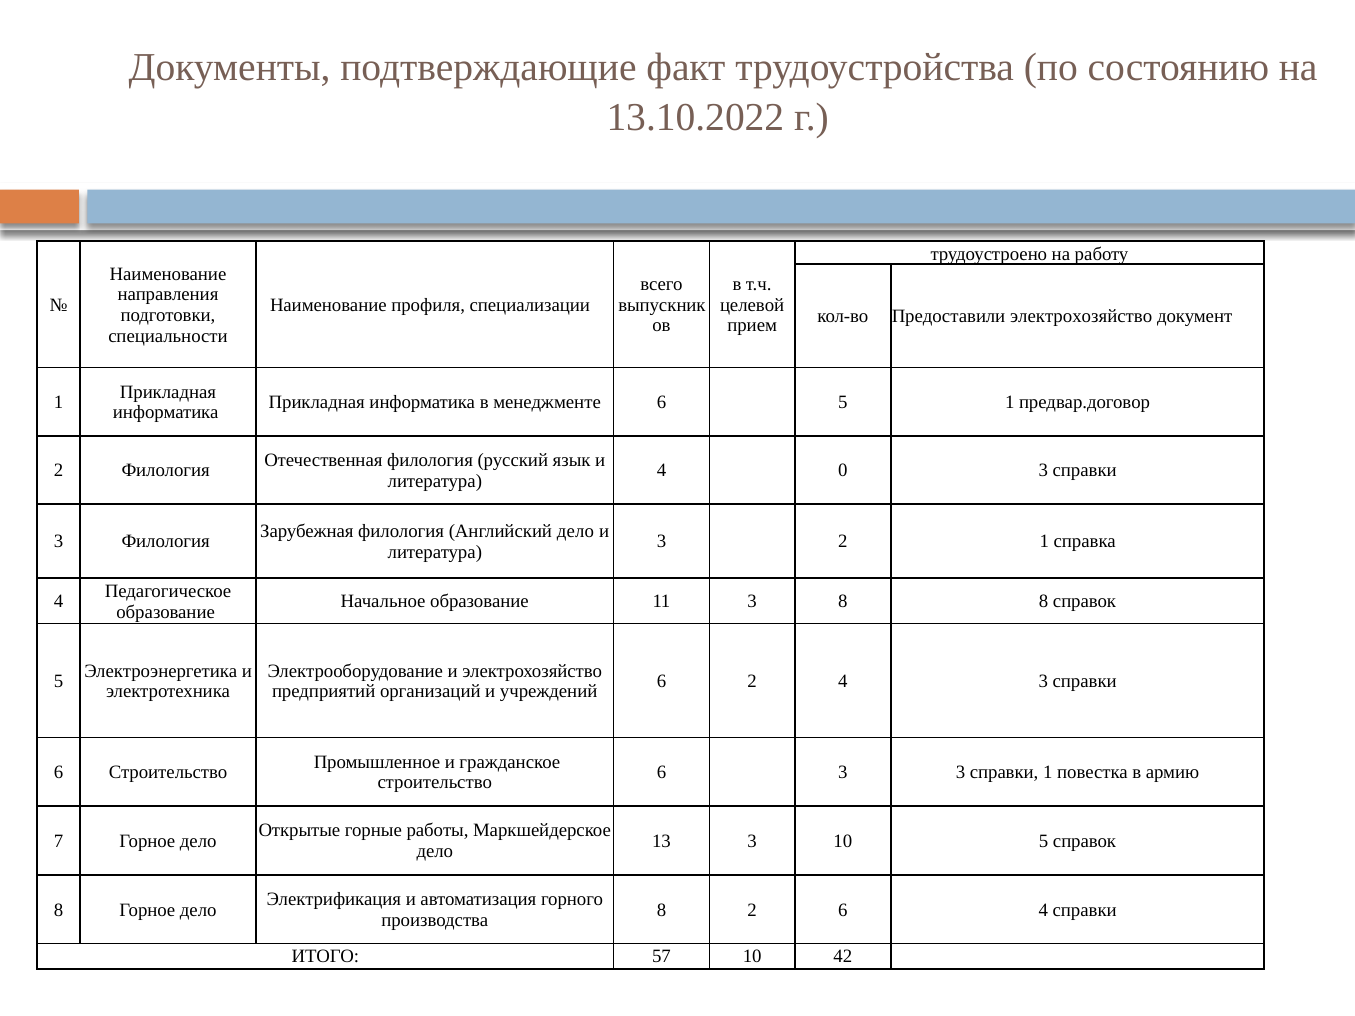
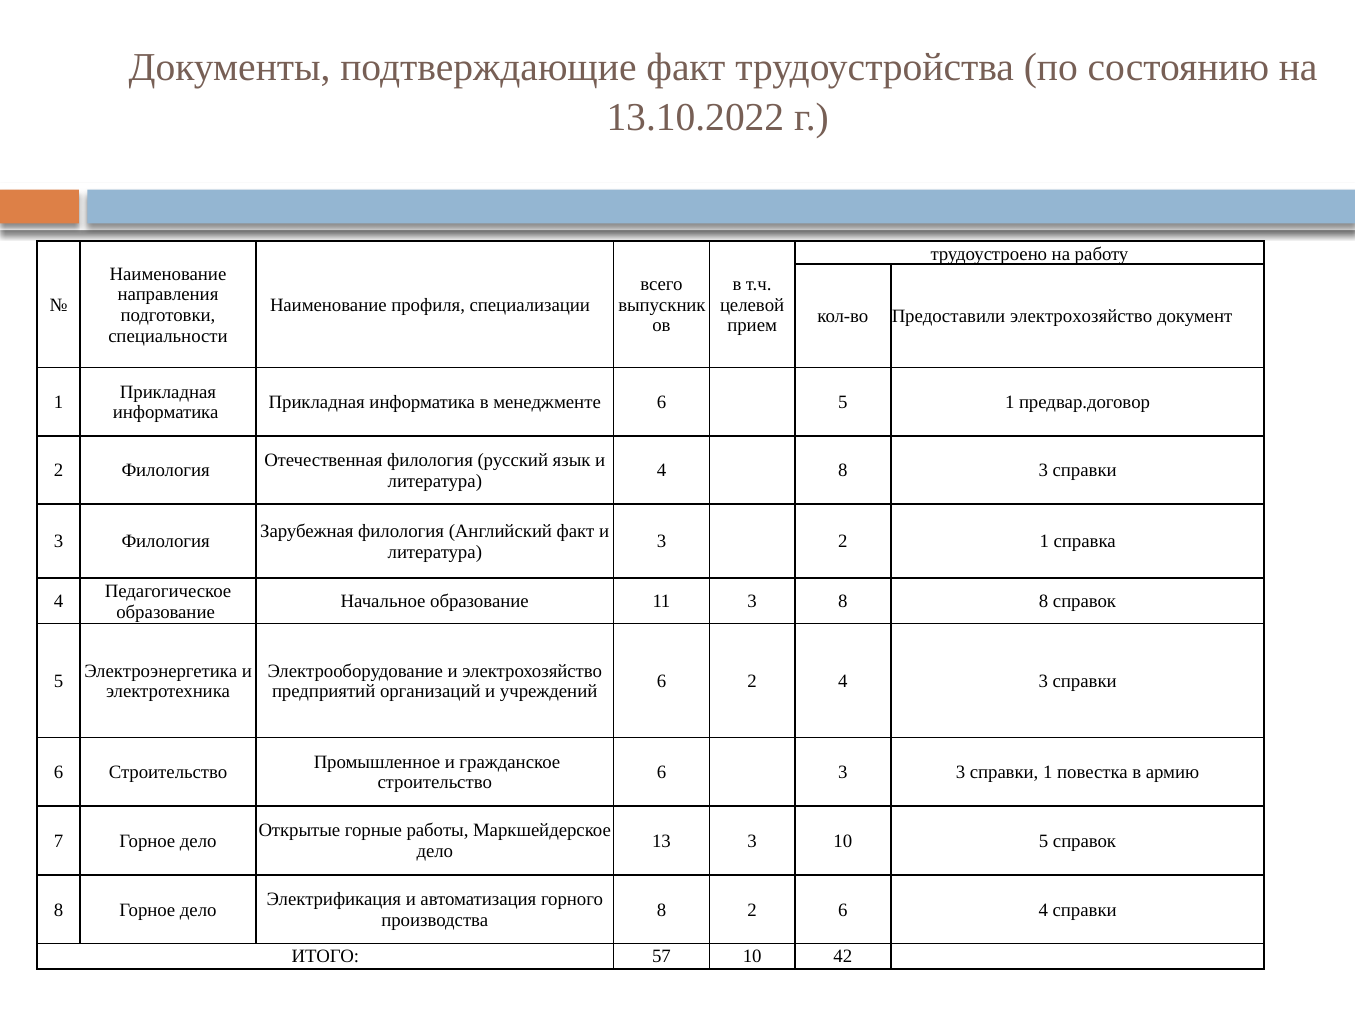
4 0: 0 -> 8 (843, 471)
Английский дело: дело -> факт (576, 531)
